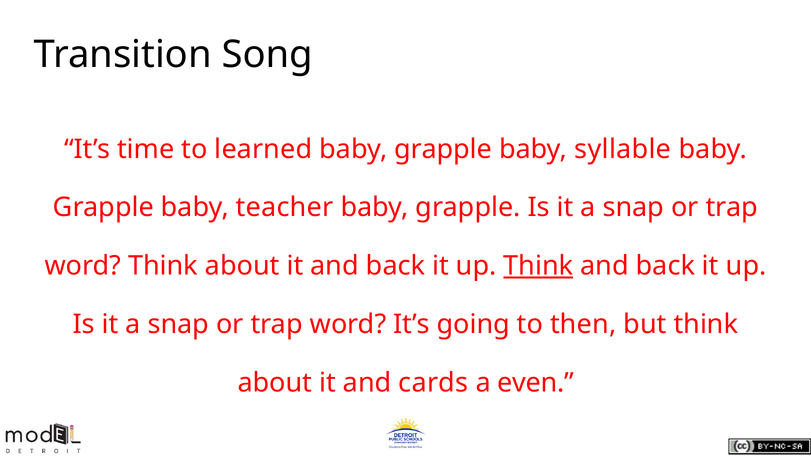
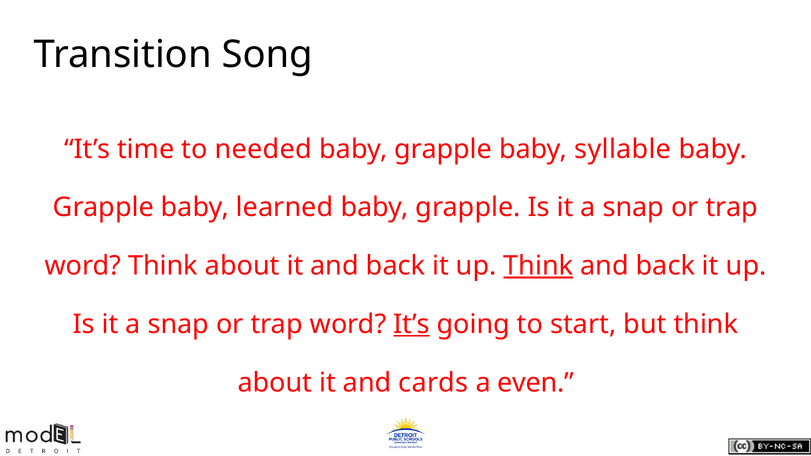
learned: learned -> needed (263, 149)
teacher: teacher -> learned (285, 208)
It’s underline: none -> present (412, 324)
then: then -> start (583, 324)
